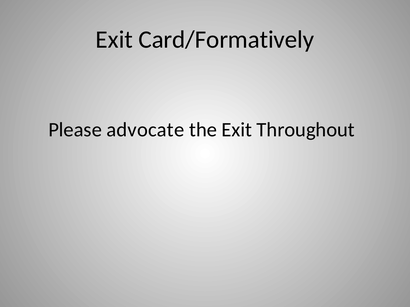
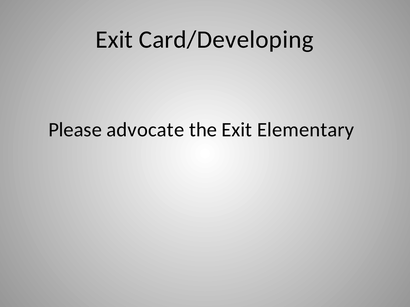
Card/Formatively: Card/Formatively -> Card/Developing (226, 40)
Throughout: Throughout -> Elementary (306, 130)
